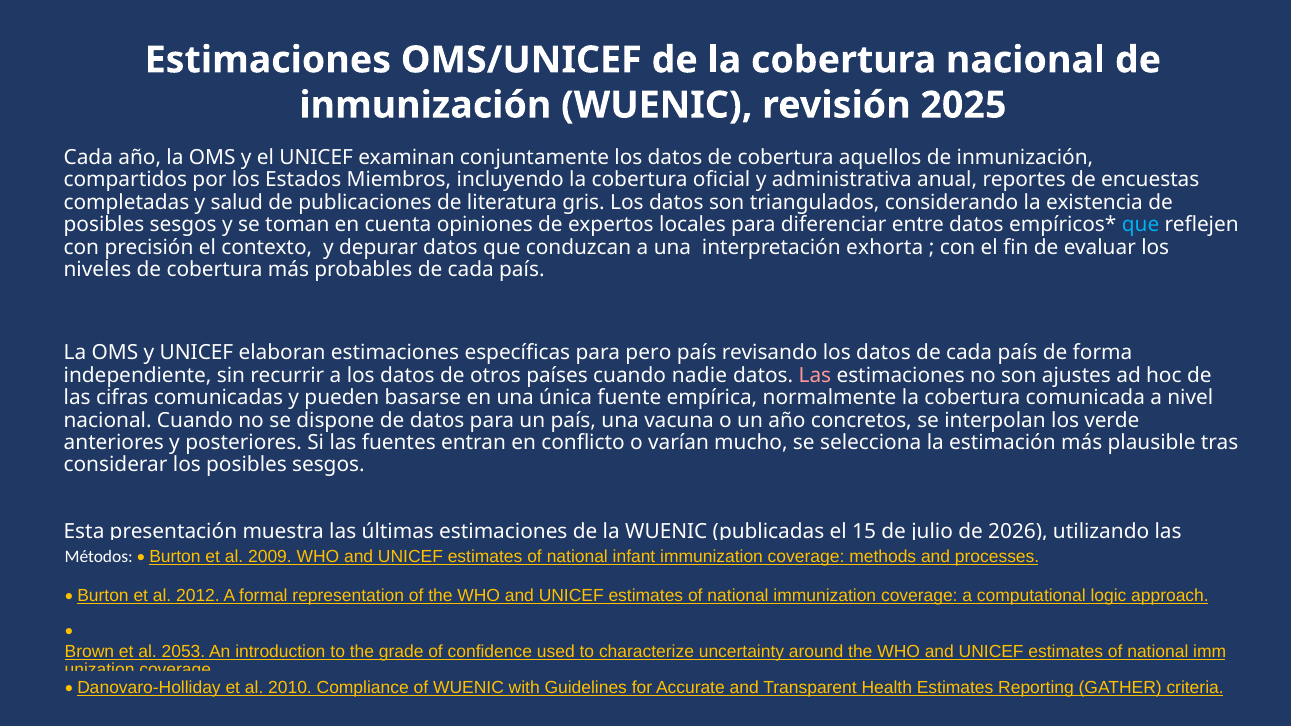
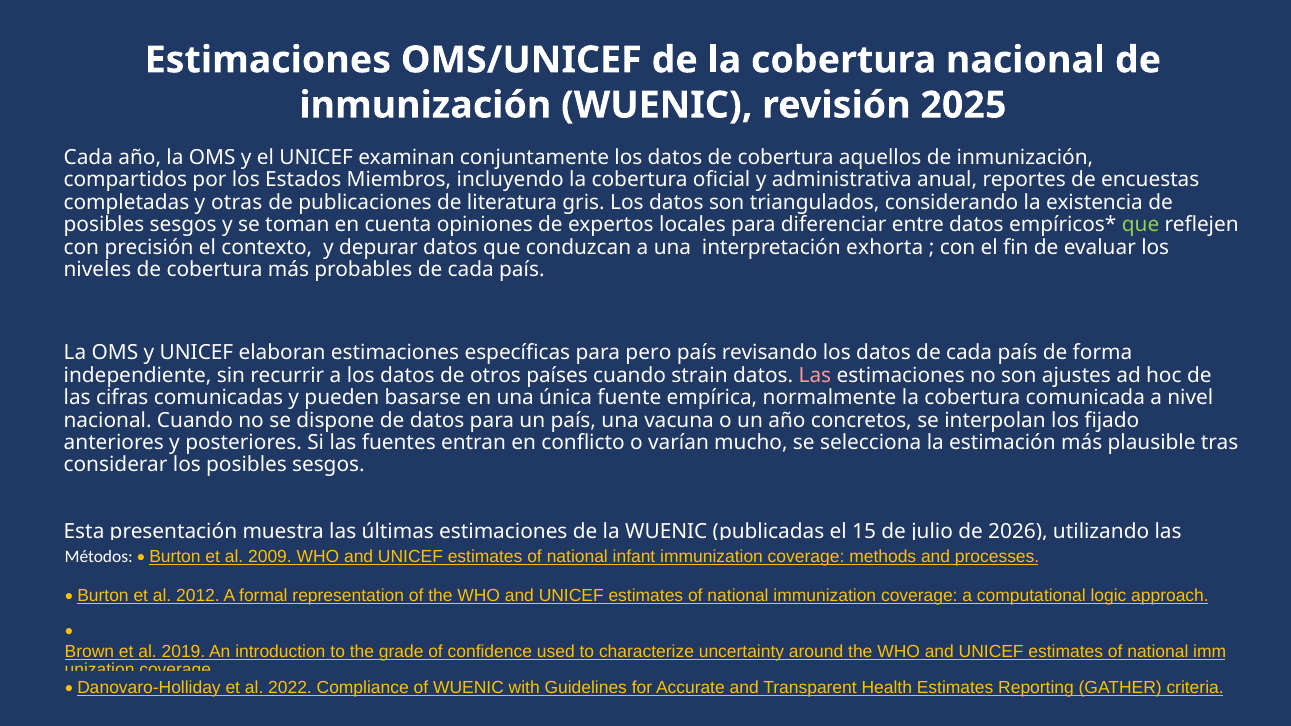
salud: salud -> otras (237, 202)
que colour: light blue -> light green (1141, 225)
nadie: nadie -> strain (700, 375)
verde: verde -> fijado (1112, 420)
2053: 2053 -> 2019 (183, 652)
2010: 2010 -> 2022 (290, 687)
